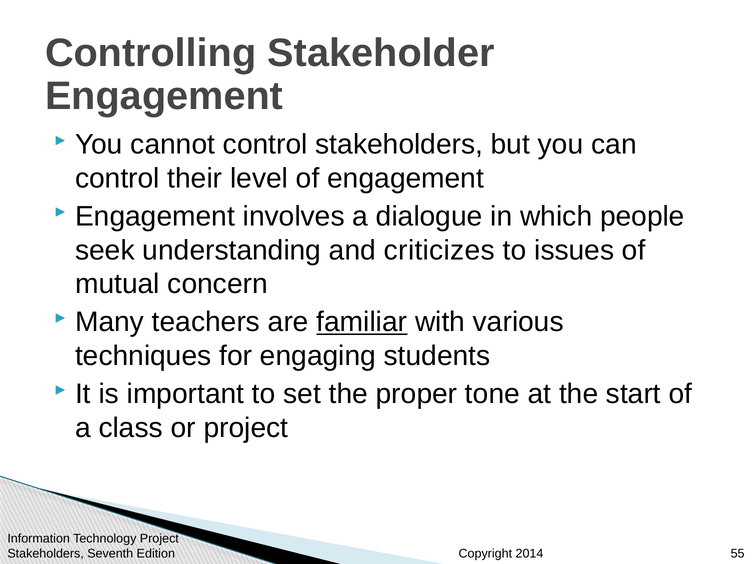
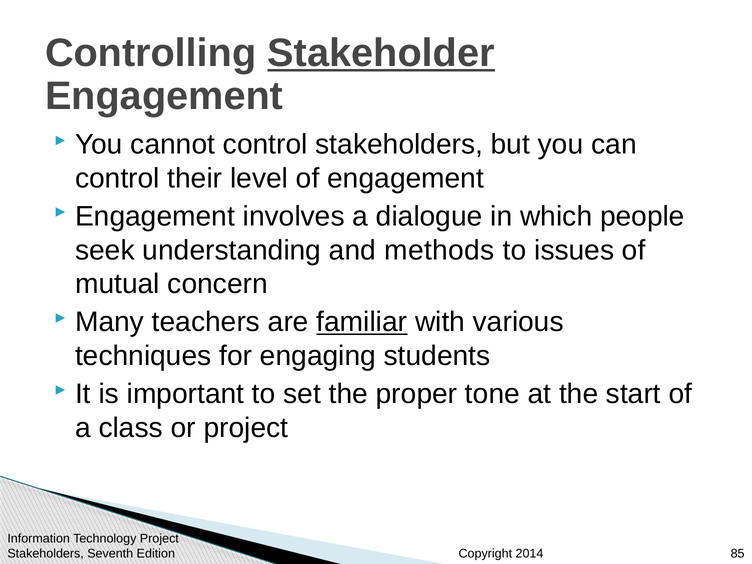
Stakeholder underline: none -> present (381, 53)
criticizes: criticizes -> methods (439, 250)
55: 55 -> 85 (738, 554)
